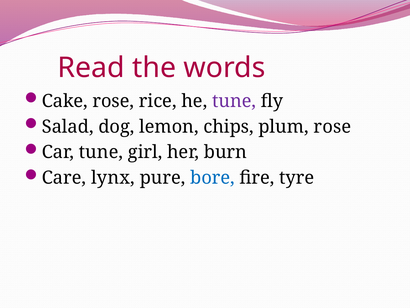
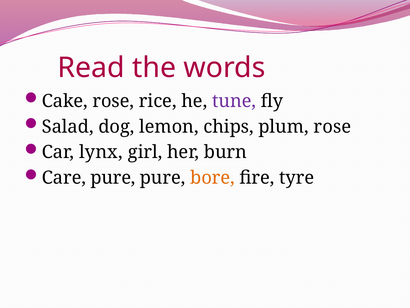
Car tune: tune -> lynx (101, 152)
Care lynx: lynx -> pure (113, 178)
bore colour: blue -> orange (212, 178)
